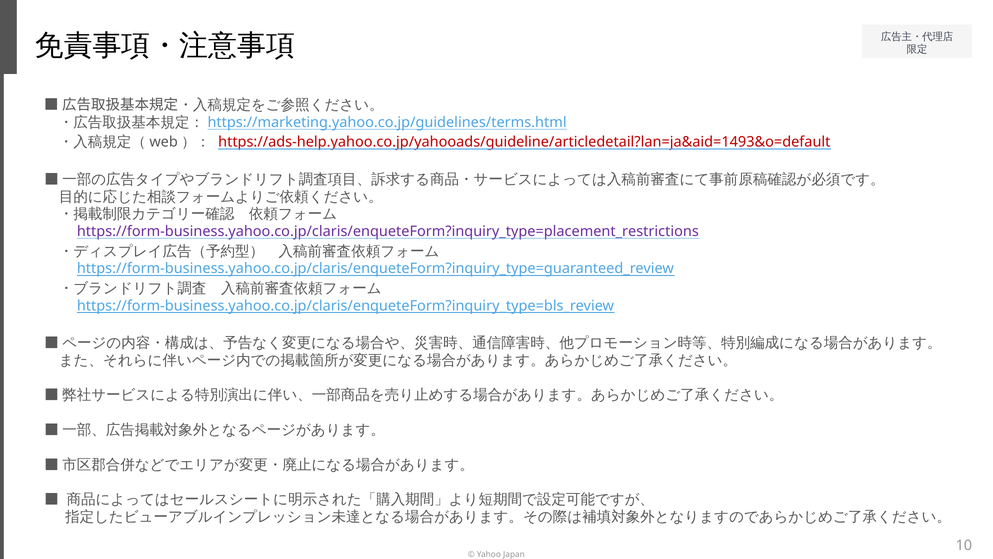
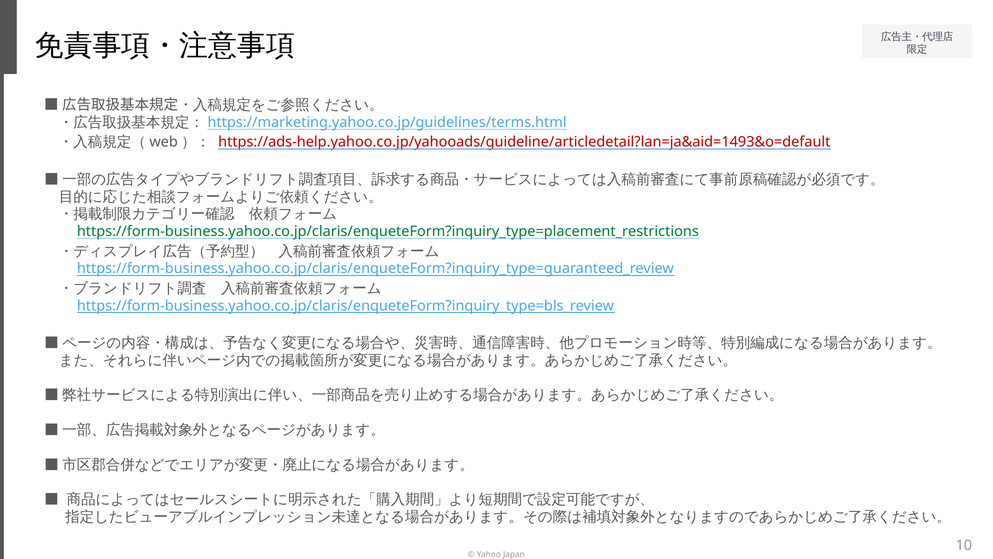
https://form-business.yahoo.co.jp/claris/enqueteForm?inquiry_type=placement_restrictions colour: purple -> green (388, 231)
